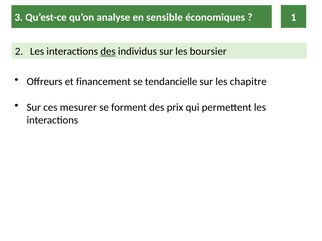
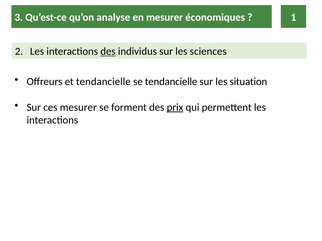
en sensible: sensible -> mesurer (165, 17)
boursier: boursier -> sciences (208, 52)
et financement: financement -> tendancielle (103, 82)
chapitre: chapitre -> situation (248, 82)
prix underline: none -> present (175, 107)
